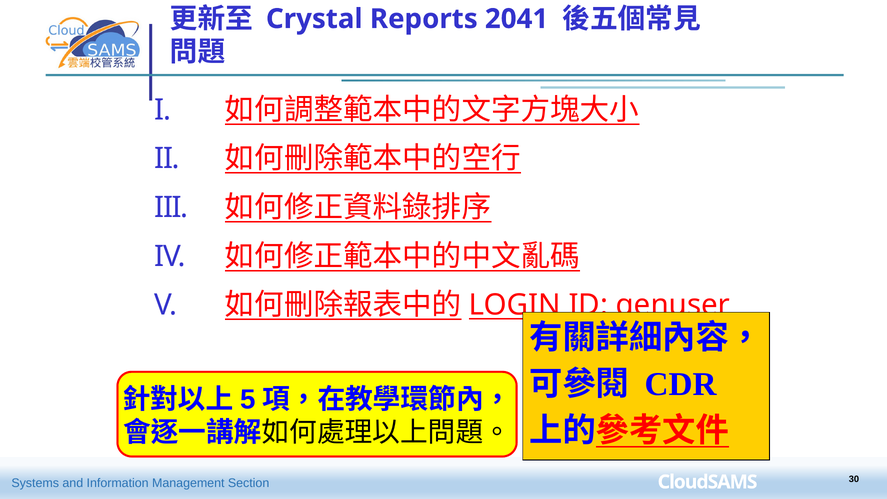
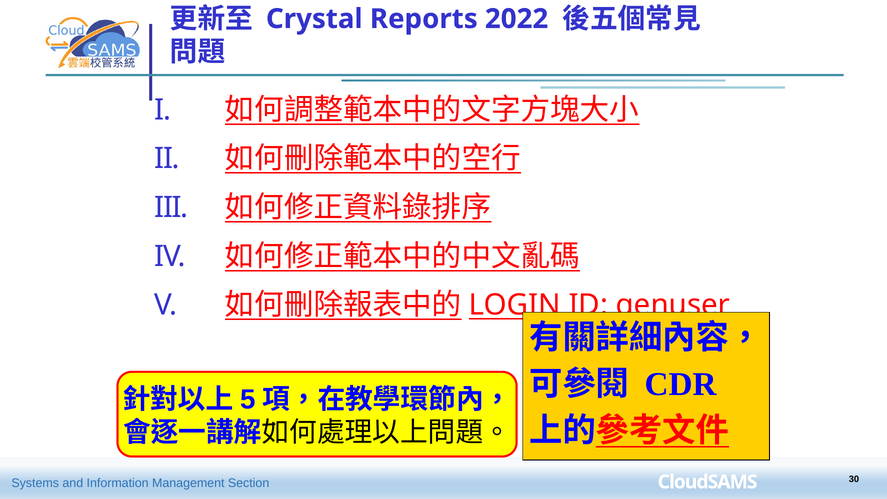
2041: 2041 -> 2022 (517, 19)
